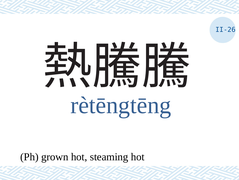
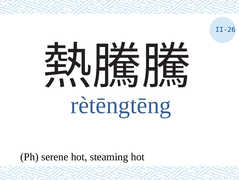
grown: grown -> serene (55, 156)
